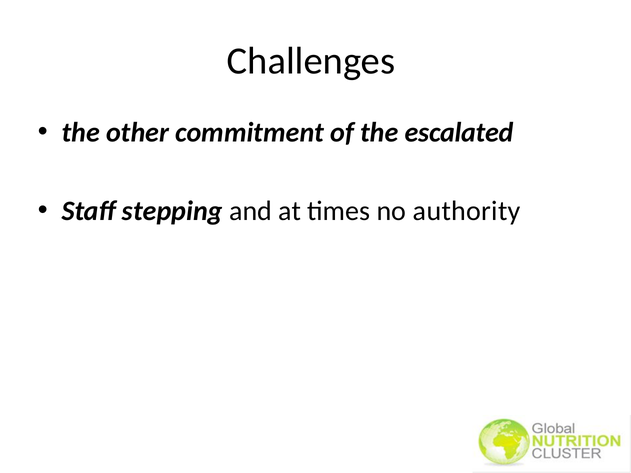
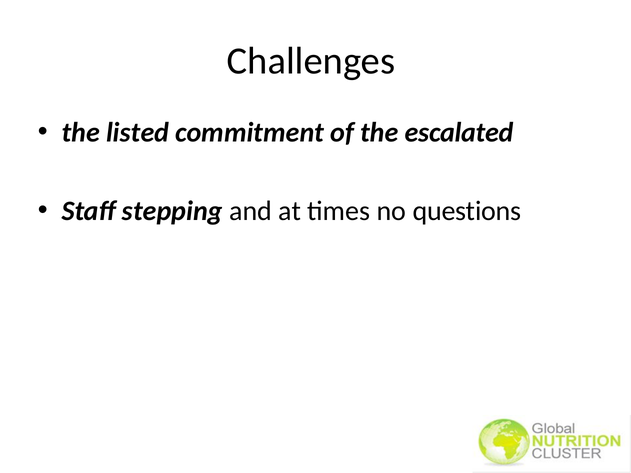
other: other -> listed (138, 132)
authority: authority -> questions (467, 211)
